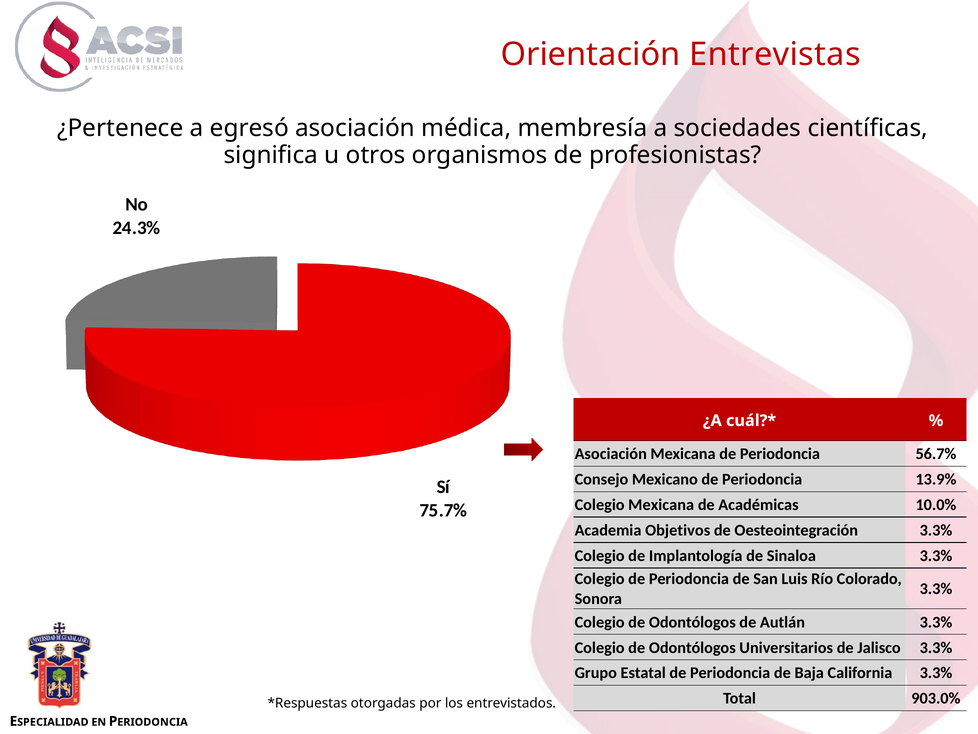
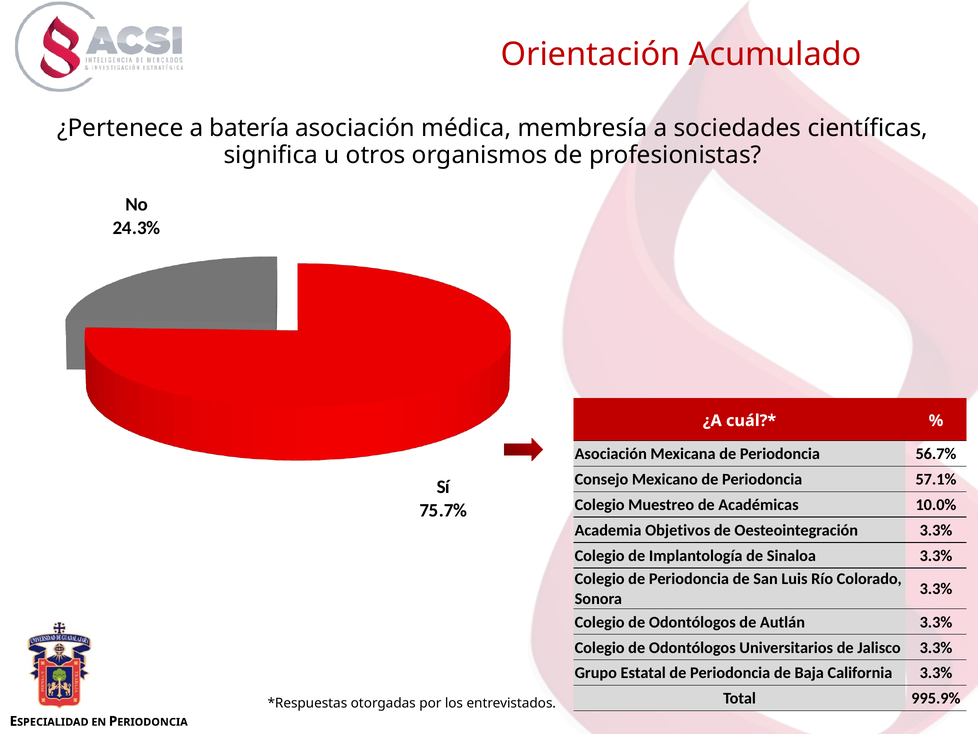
Entrevistas: Entrevistas -> Acumulado (775, 54)
egresó: egresó -> batería (249, 128)
13.9%: 13.9% -> 57.1% (936, 479)
Colegio Mexicana: Mexicana -> Muestreo (661, 505)
903.0%: 903.0% -> 995.9% (936, 698)
